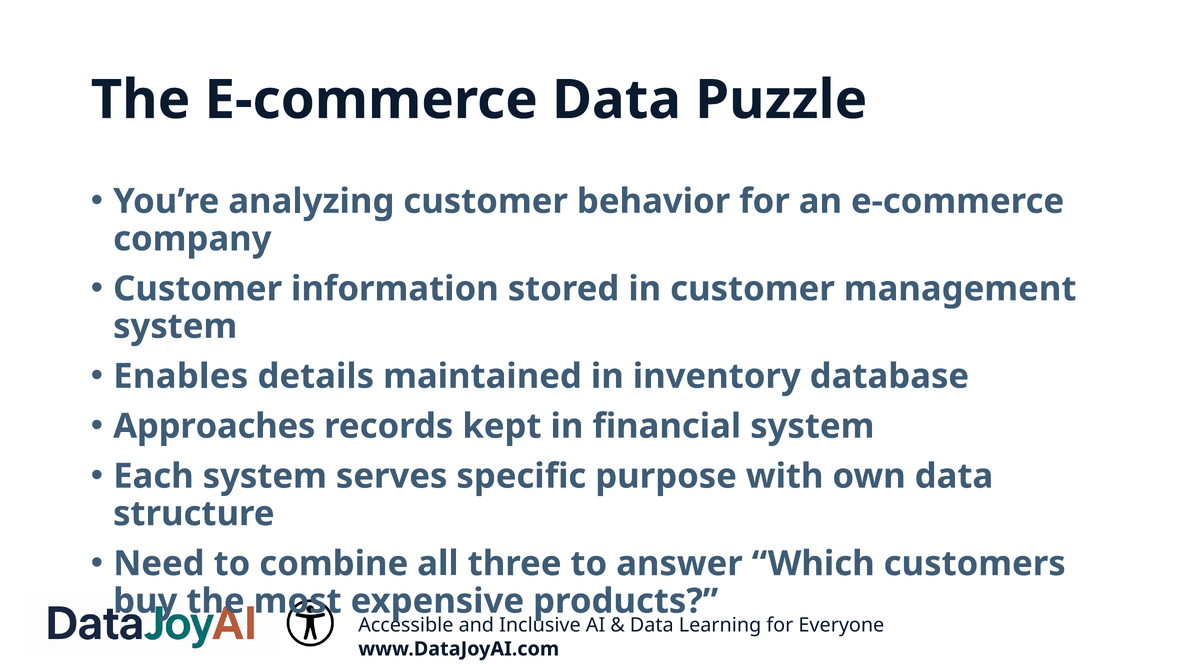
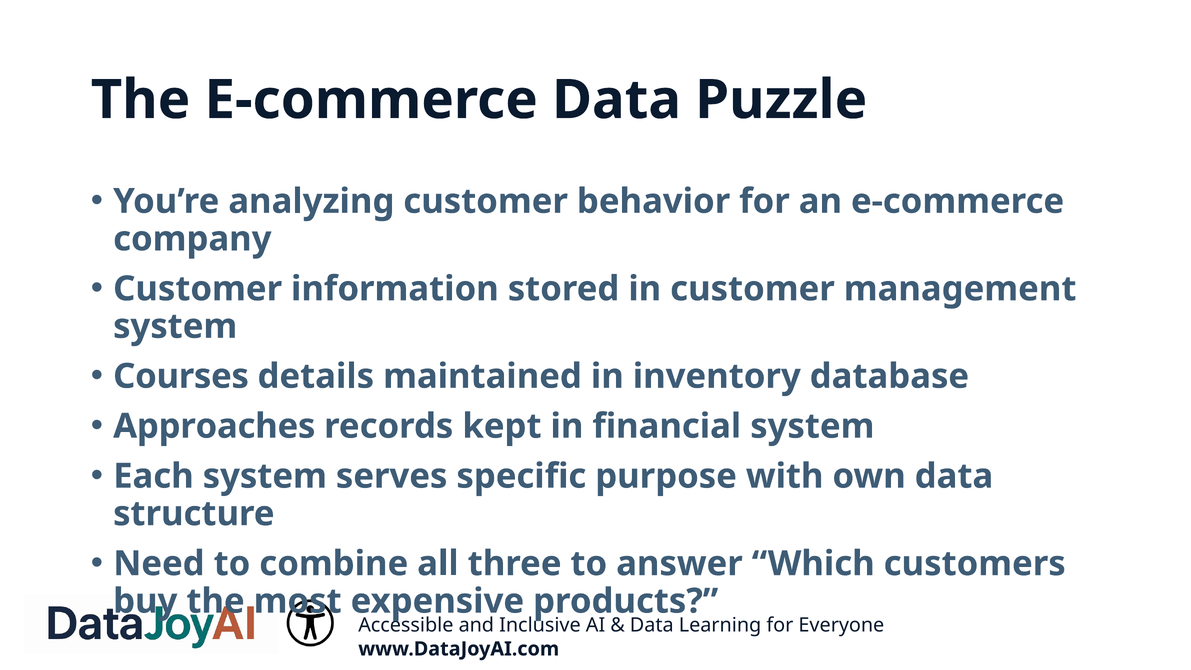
Enables: Enables -> Courses (181, 376)
